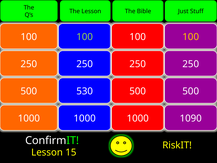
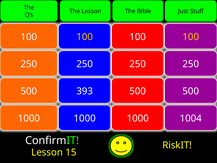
100 colour: light green -> yellow (85, 37)
530: 530 -> 393 (85, 91)
1090: 1090 -> 1004 (191, 118)
